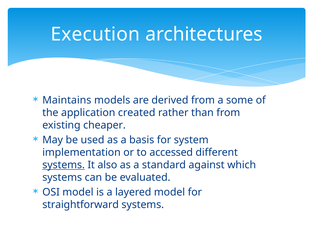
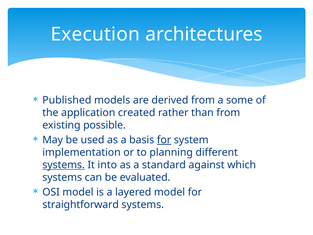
Maintains: Maintains -> Published (67, 100)
cheaper: cheaper -> possible (104, 125)
for underline: none -> present (164, 140)
accessed: accessed -> planning (171, 152)
also: also -> into (107, 165)
